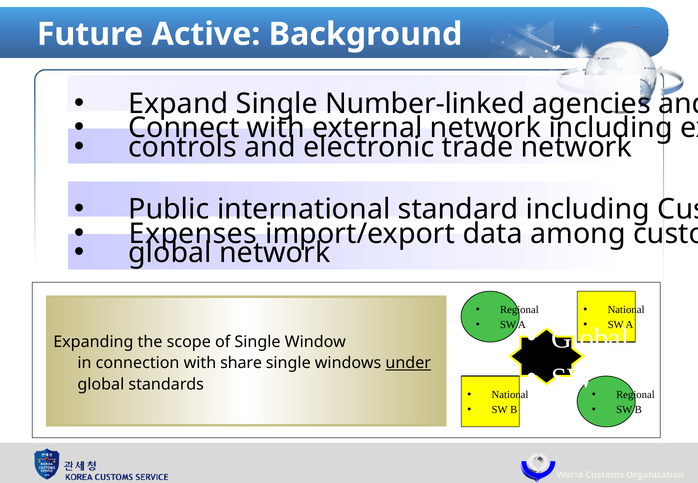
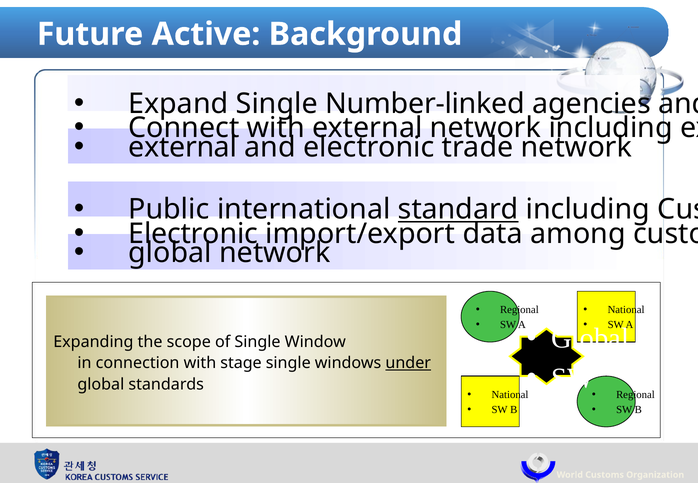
controls: controls -> external (183, 147)
standard underline: none -> present (458, 210)
Expenses: Expenses -> Electronic (193, 234)
share: share -> stage (241, 363)
